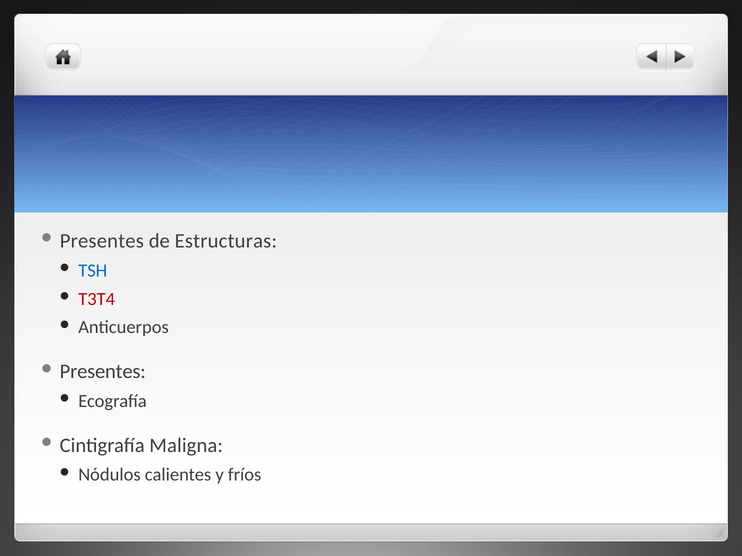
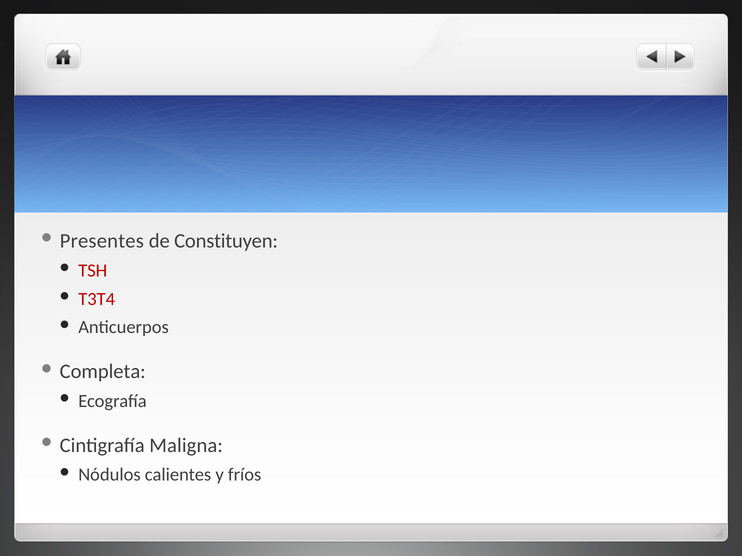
Estructuras: Estructuras -> Constituyen (226, 241)
TSH colour: blue -> red (93, 271)
Presentes: Presentes -> Completa (103, 372)
